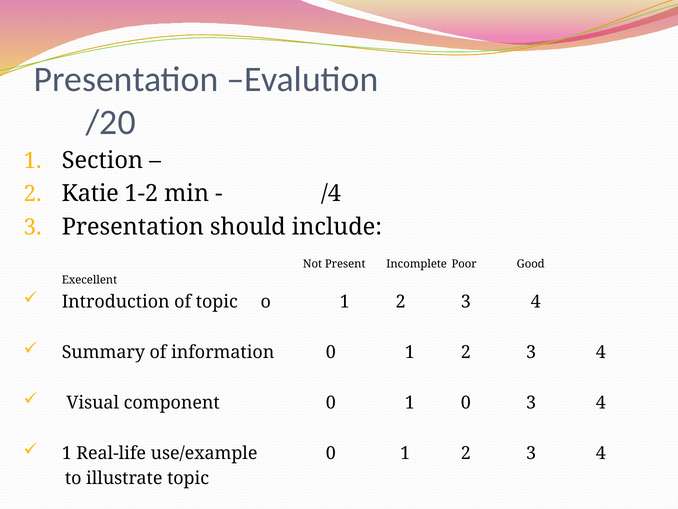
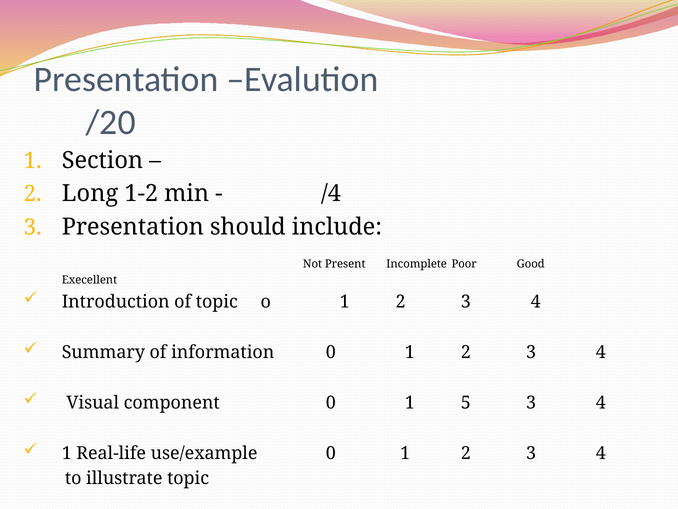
Katie: Katie -> Long (90, 193)
1 0: 0 -> 5 (466, 402)
